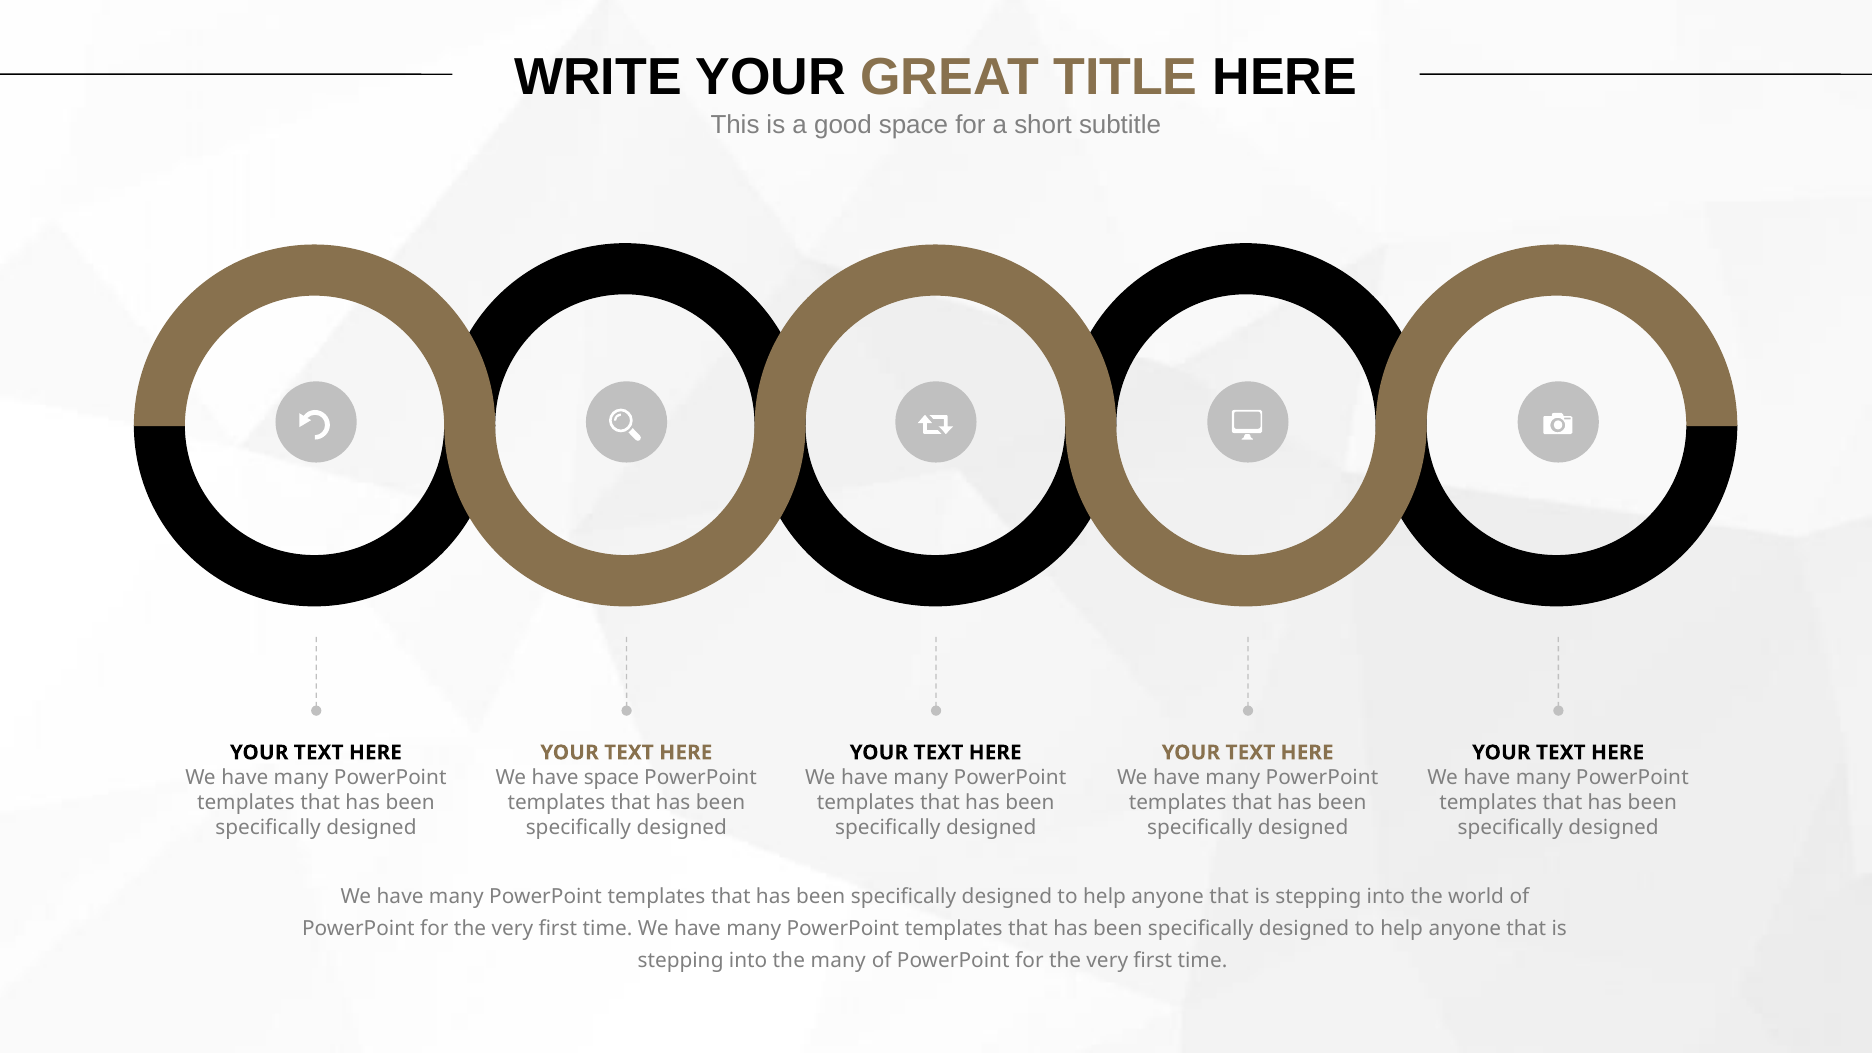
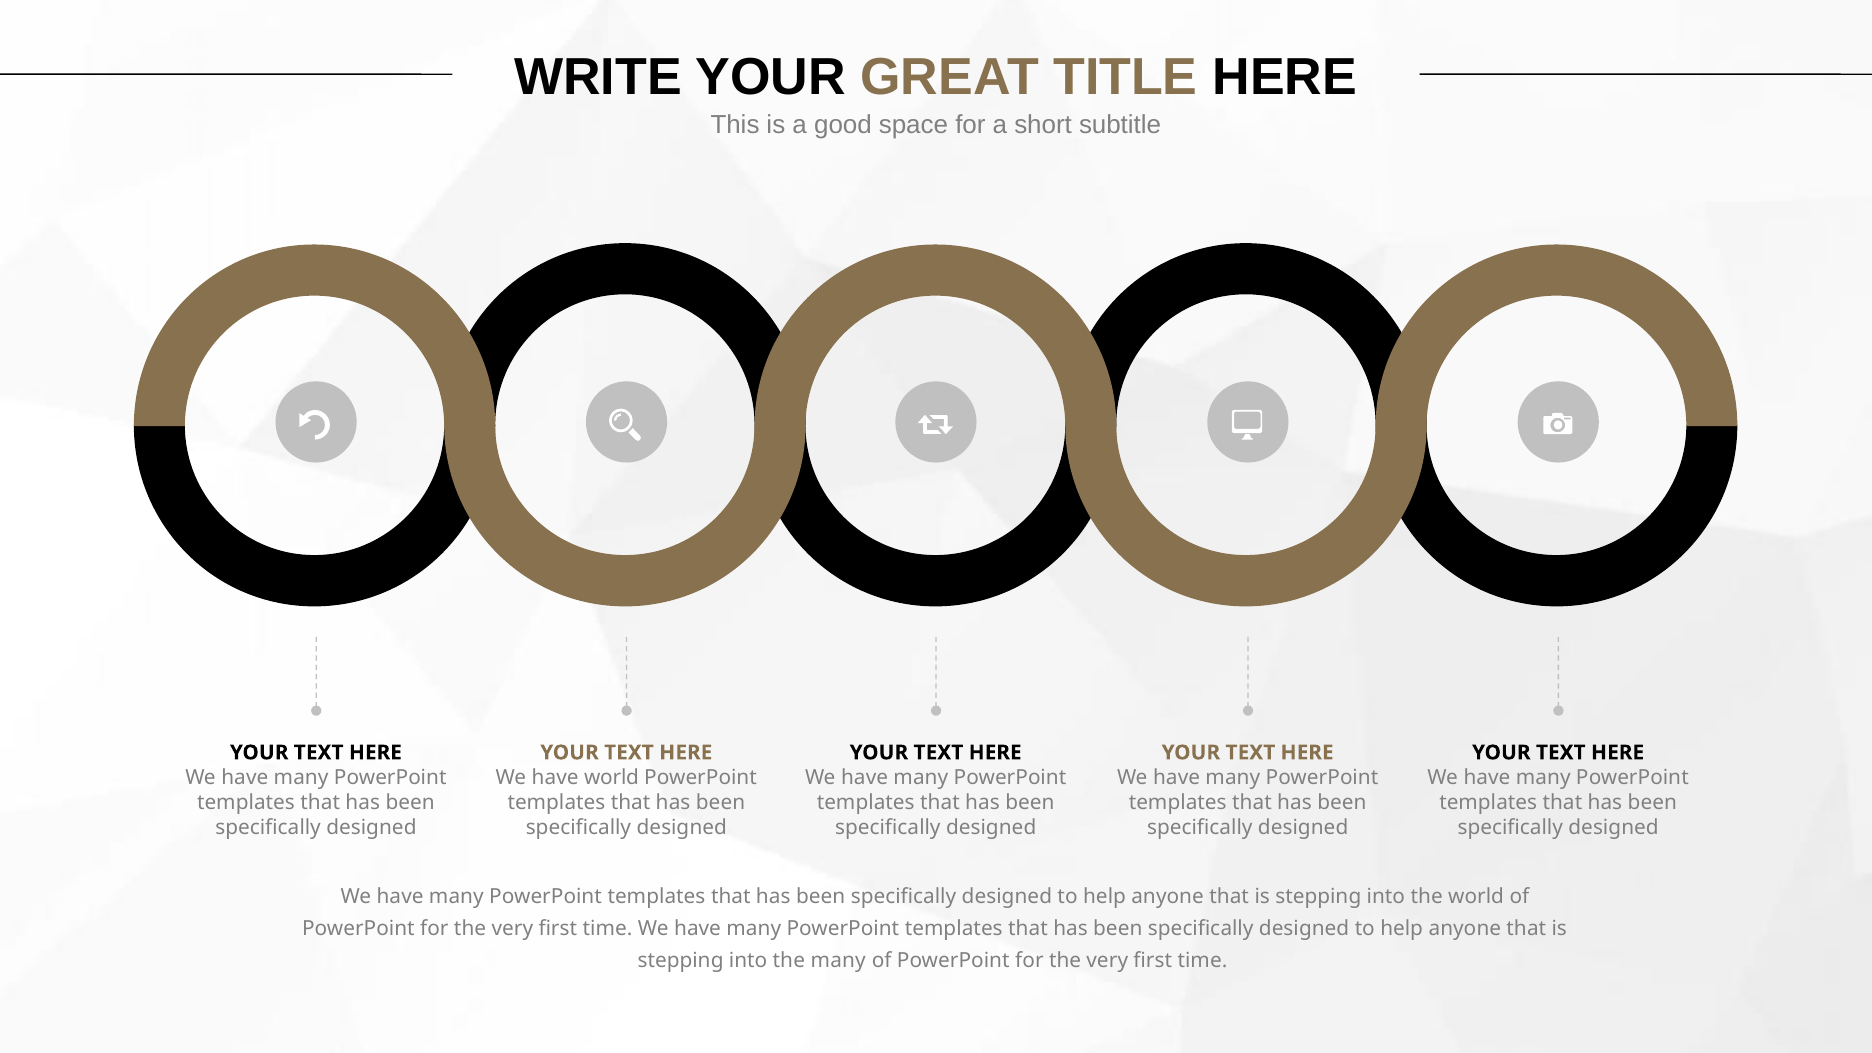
have space: space -> world (612, 777)
